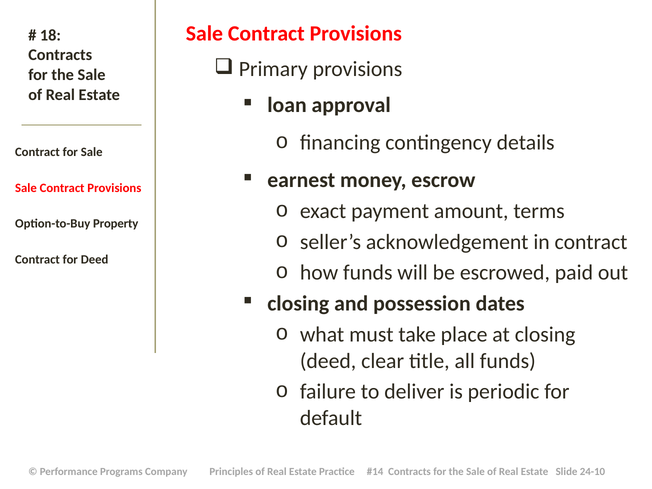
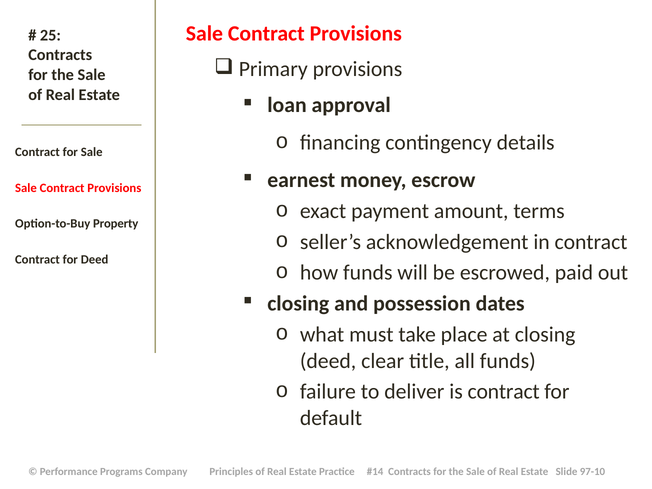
18: 18 -> 25 (50, 35)
is periodic: periodic -> contract (504, 392)
24-10: 24-10 -> 97-10 (592, 472)
